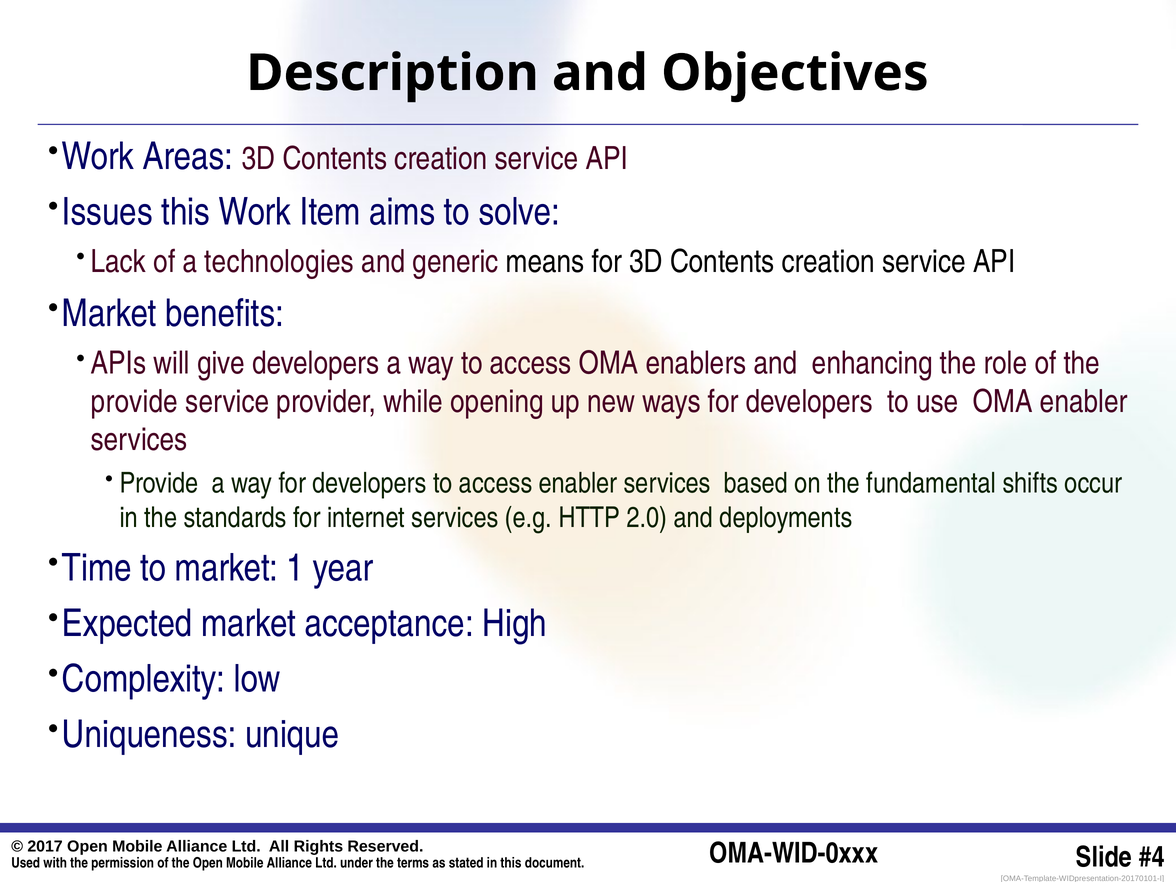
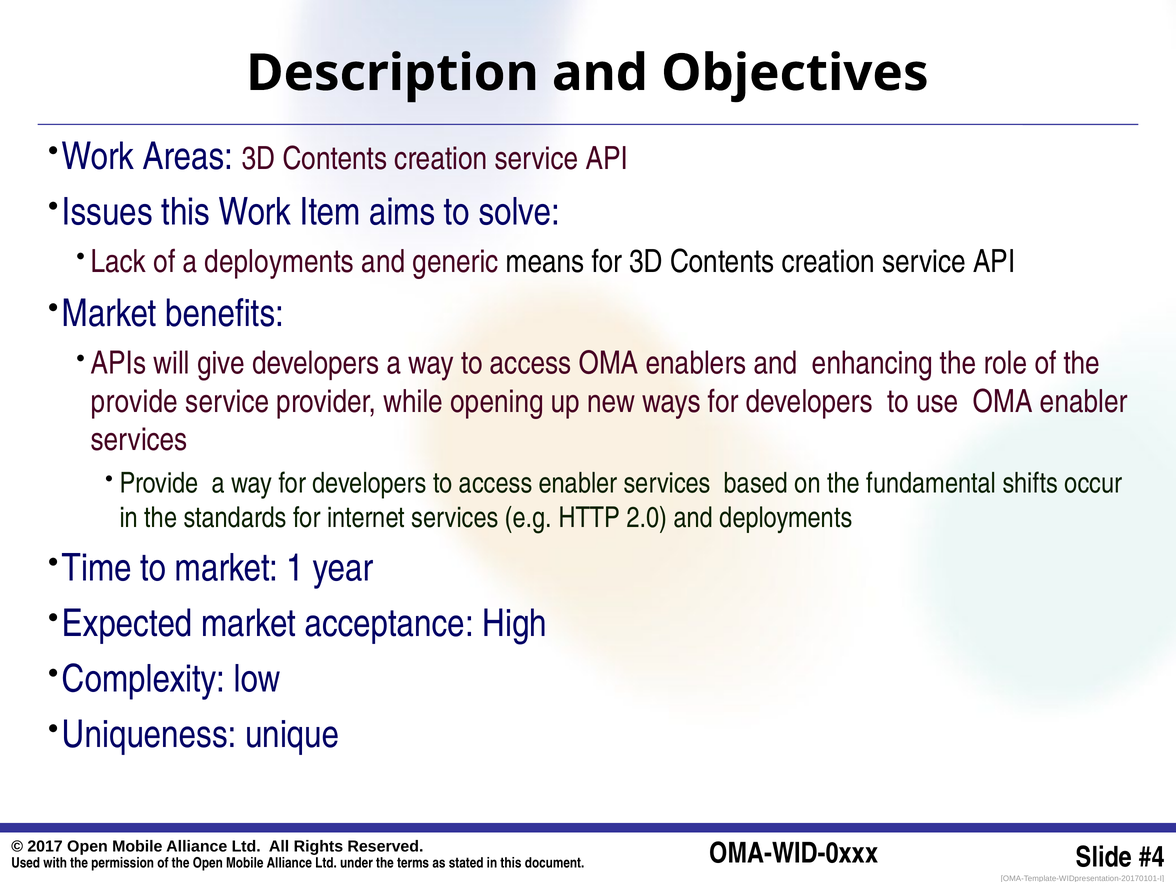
a technologies: technologies -> deployments (279, 262)
